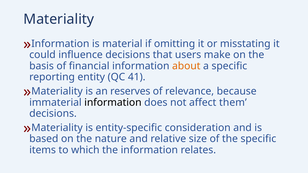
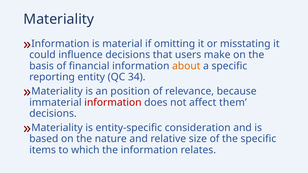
41: 41 -> 34 (137, 77)
reserves: reserves -> position (130, 91)
information colour: black -> red (113, 103)
